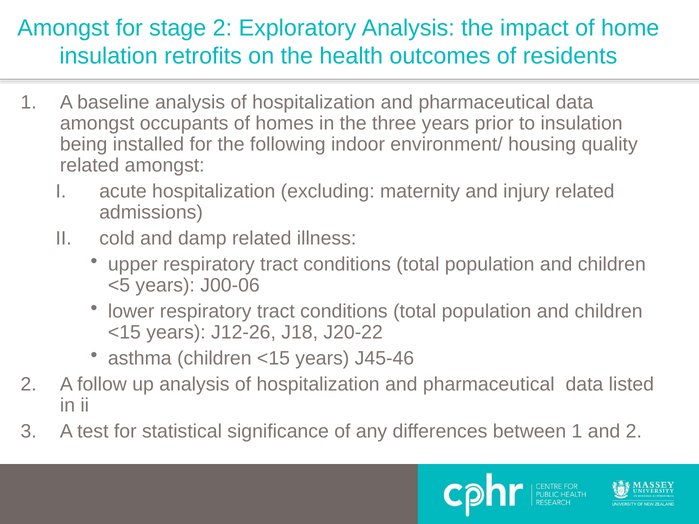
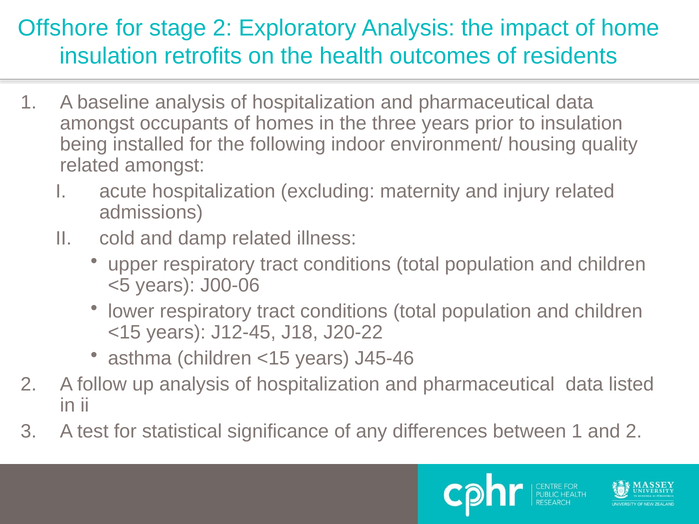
Amongst: Amongst -> Offshore (63, 28)
J12-26: J12-26 -> J12-45 (244, 332)
